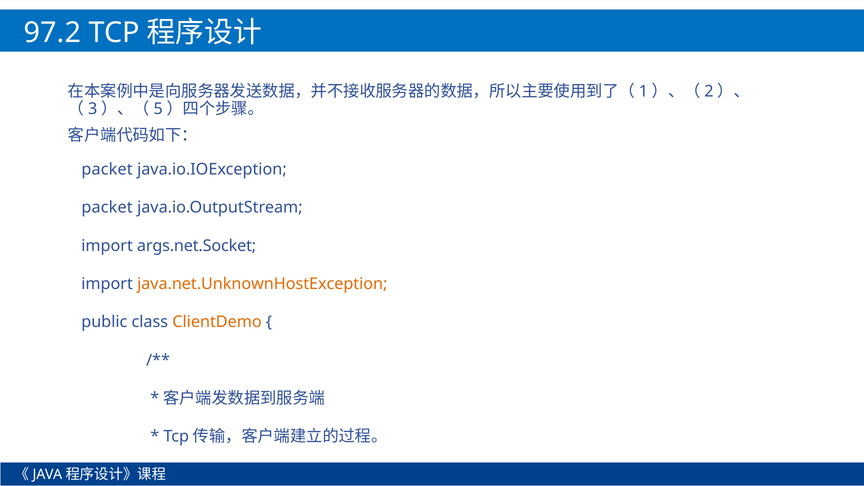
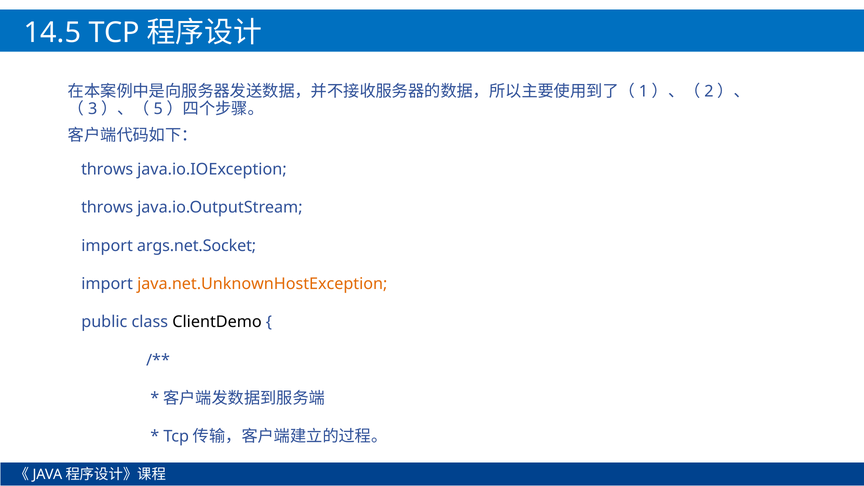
97.2: 97.2 -> 14.5 (53, 33)
packet: packet -> throws (107, 169)
packet: packet -> throws (107, 208)
ClientDemo colour: orange -> black (217, 322)
